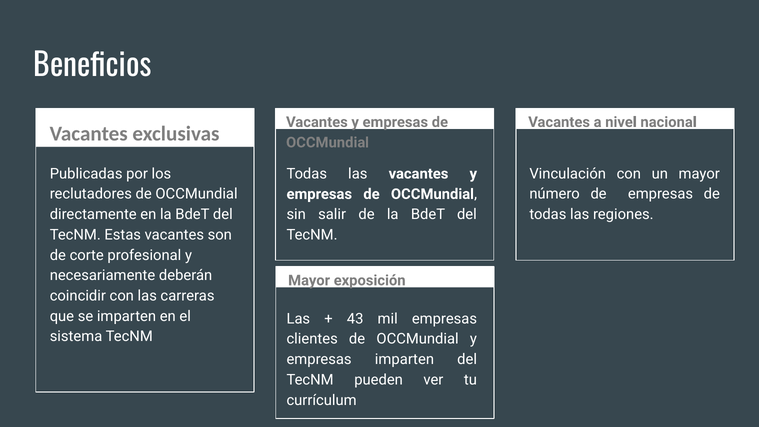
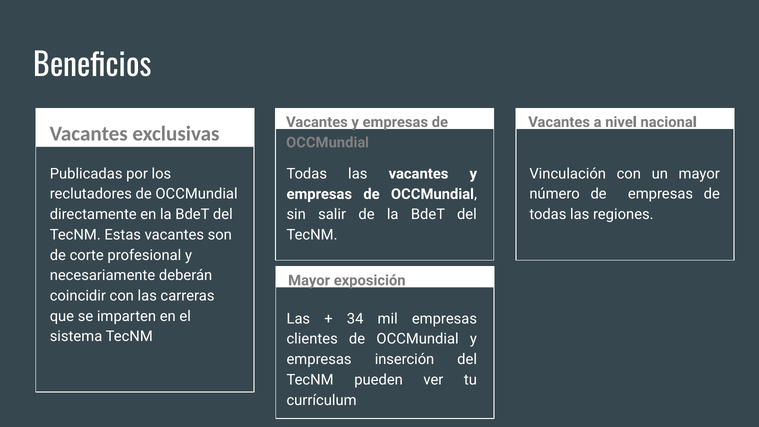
43: 43 -> 34 (355, 319)
empresas imparten: imparten -> inserción (405, 359)
